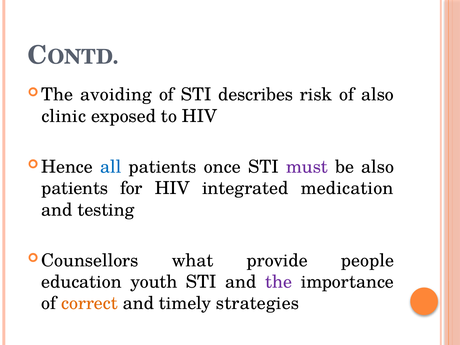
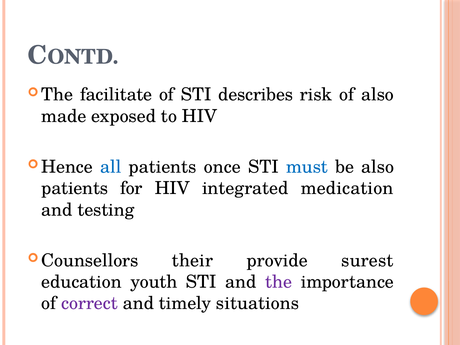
avoiding: avoiding -> facilitate (116, 95)
clinic: clinic -> made (64, 116)
must colour: purple -> blue (307, 167)
what: what -> their (193, 260)
people: people -> surest (367, 260)
correct colour: orange -> purple (89, 303)
strategies: strategies -> situations (258, 303)
